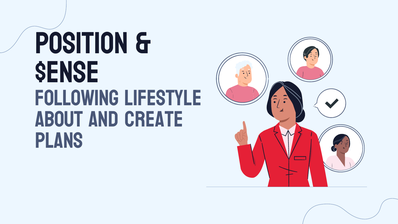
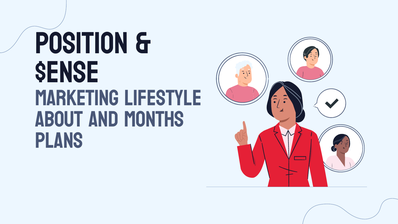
Following: Following -> Marketing (77, 98)
Create: Create -> Months (154, 119)
